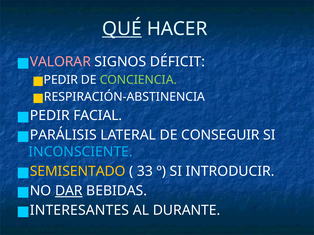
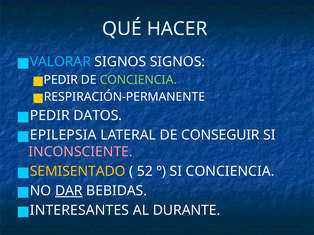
QUÉ underline: present -> none (122, 29)
VALORAR colour: pink -> light blue (60, 62)
SIGNOS DÉFICIT: DÉFICIT -> SIGNOS (177, 62)
RESPIRACIÓN-ABSTINENCIA: RESPIRACIÓN-ABSTINENCIA -> RESPIRACIÓN-PERMANENTE (125, 97)
FACIAL: FACIAL -> DATOS (98, 116)
PARÁLISIS: PARÁLISIS -> EPILEPSIA (63, 135)
INCONSCIENTE colour: light blue -> pink (81, 152)
33: 33 -> 52 (145, 172)
SI INTRODUCIR: INTRODUCIR -> CONCIENCIA (230, 172)
